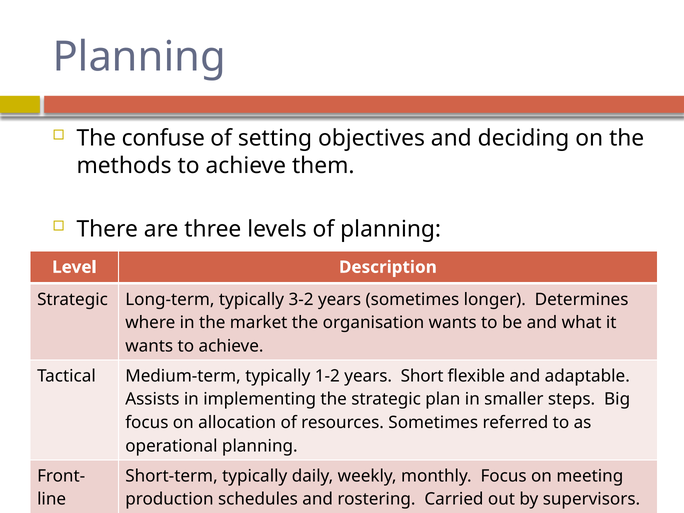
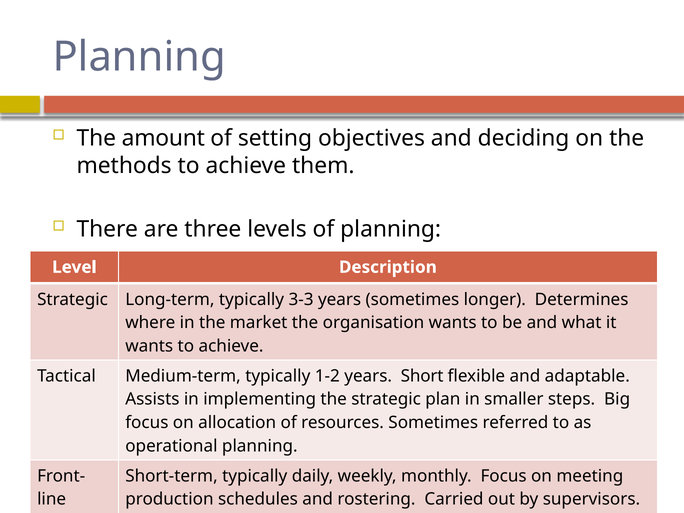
confuse: confuse -> amount (163, 138)
3-2: 3-2 -> 3-3 (301, 299)
